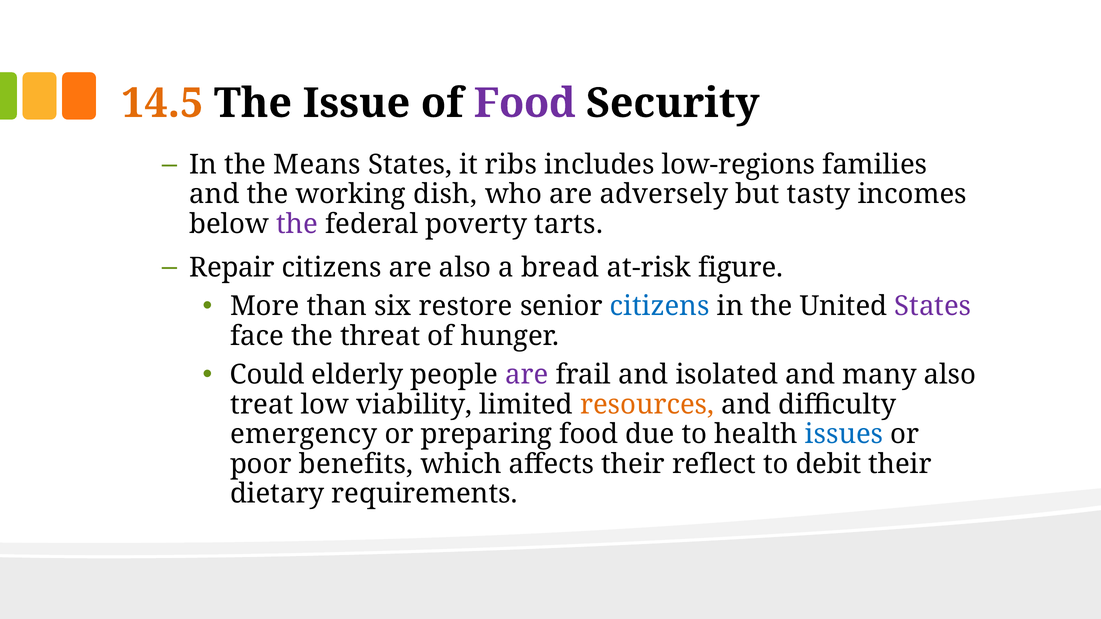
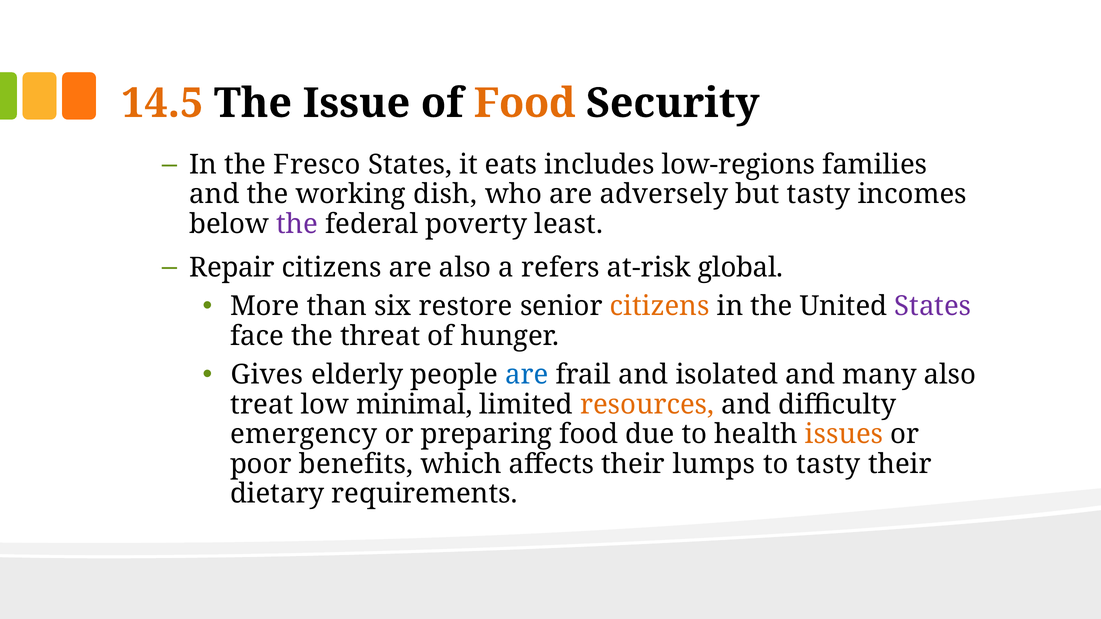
Food colour: purple -> orange (525, 103)
Means: Means -> Fresco (317, 165)
ribs: ribs -> eats (511, 165)
tarts: tarts -> least (569, 224)
bread: bread -> refers (560, 268)
figure: figure -> global (741, 268)
citizens colour: blue -> orange (660, 307)
Could: Could -> Gives (267, 375)
are colour: purple -> blue (527, 375)
viability: viability -> minimal (414, 405)
issues colour: blue -> orange (844, 435)
reflect: reflect -> lumps (714, 464)
to debit: debit -> tasty (828, 464)
